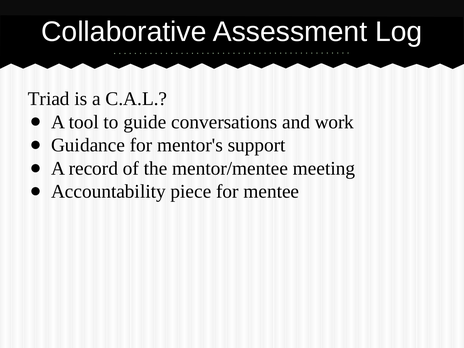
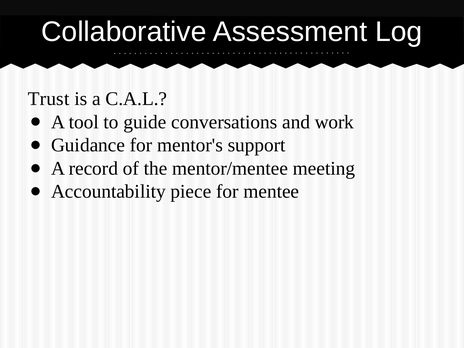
Triad: Triad -> Trust (49, 99)
